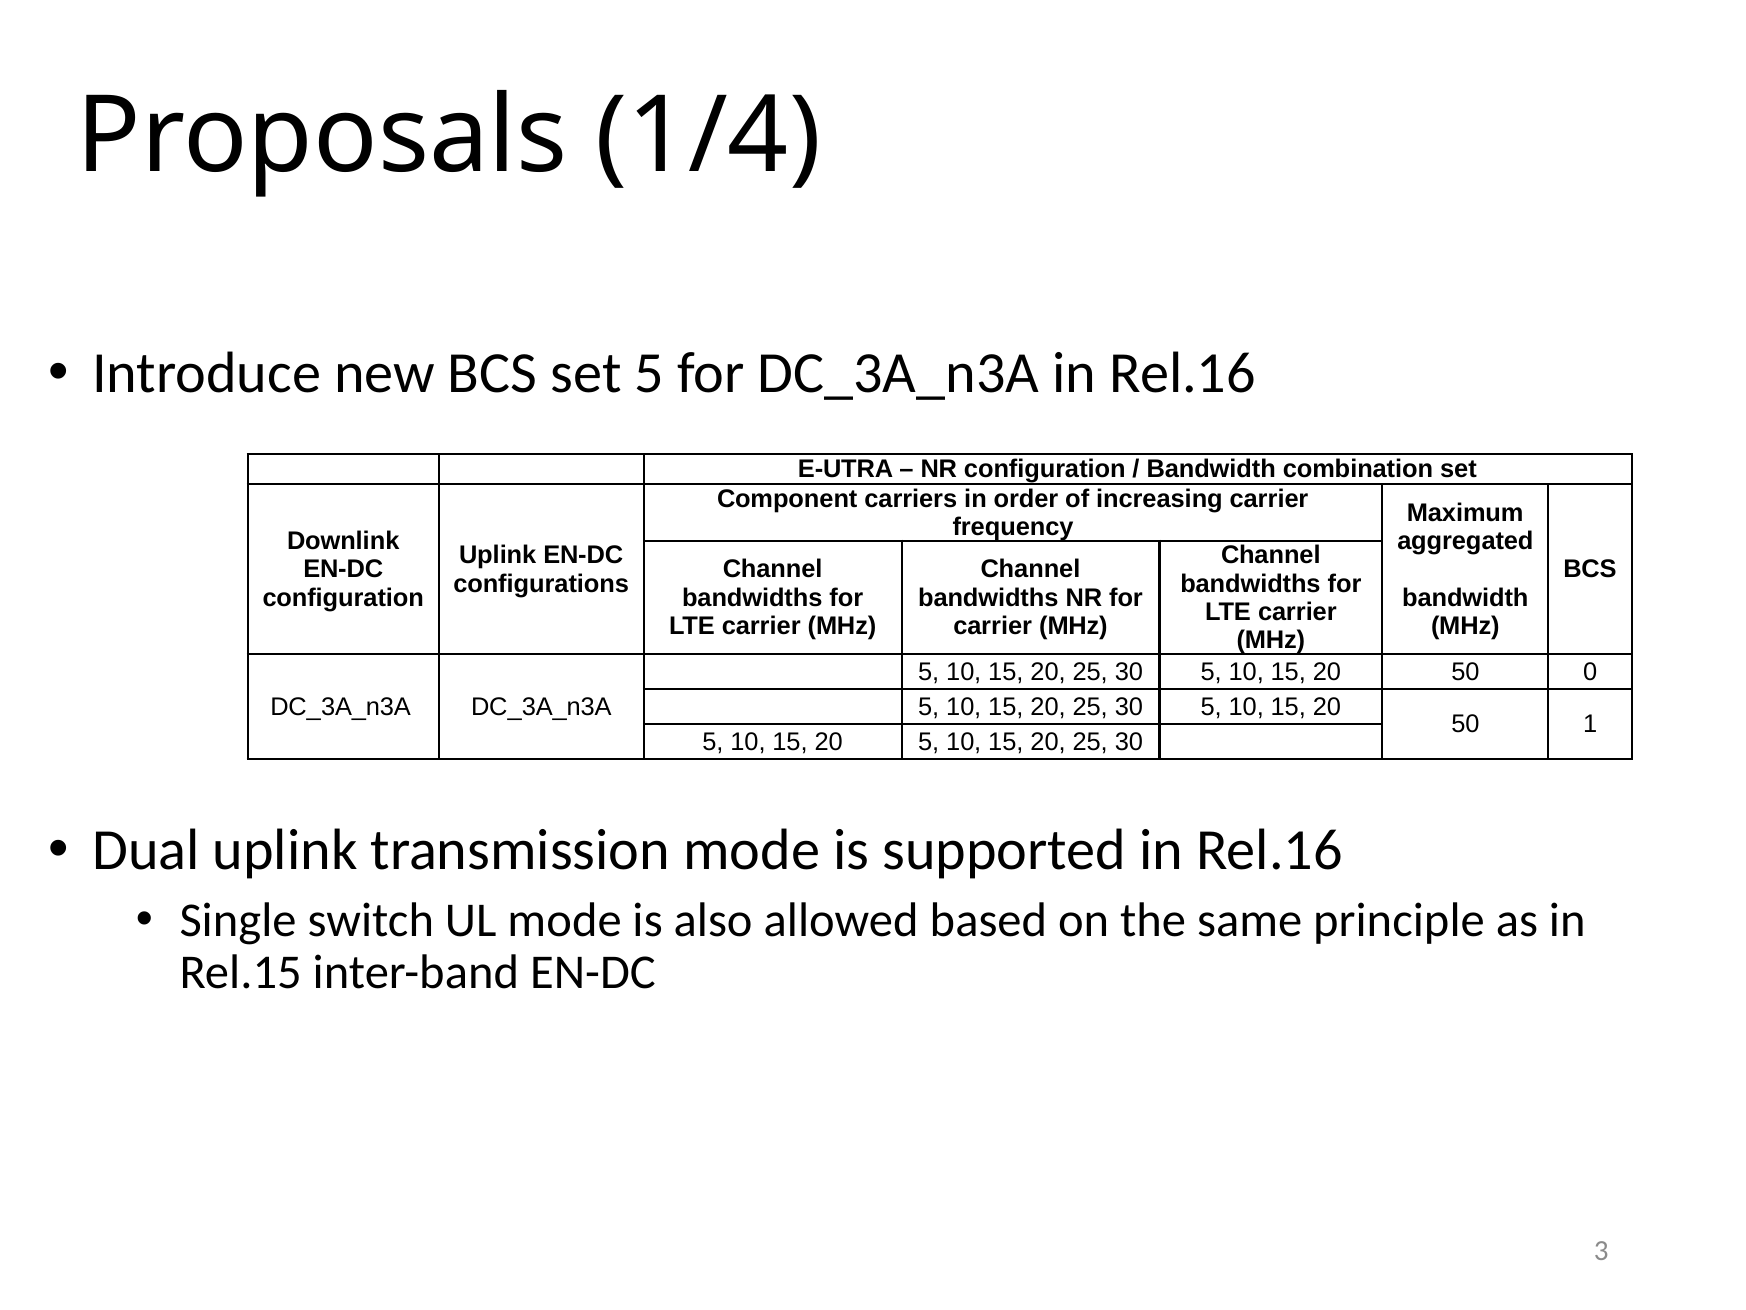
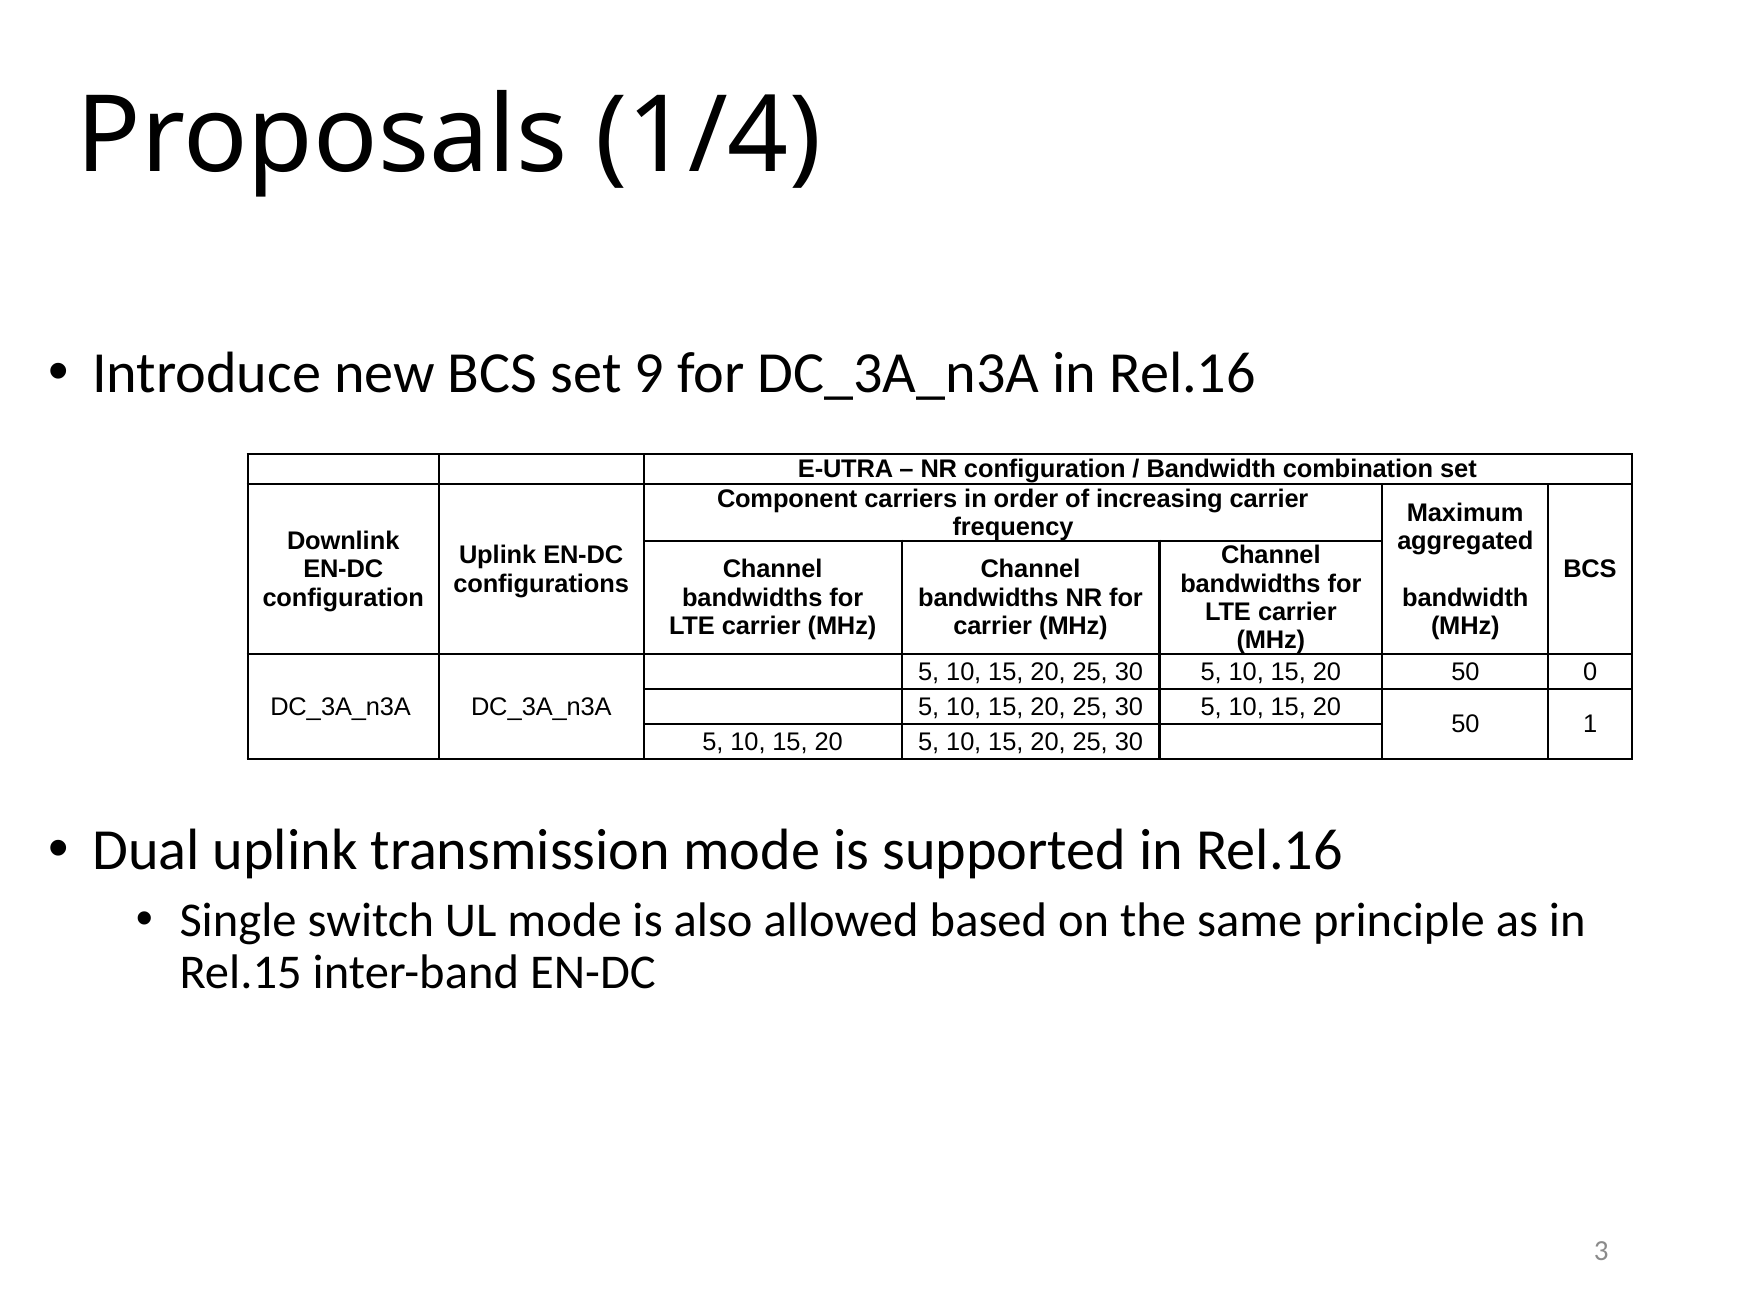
set 5: 5 -> 9 (649, 373)
